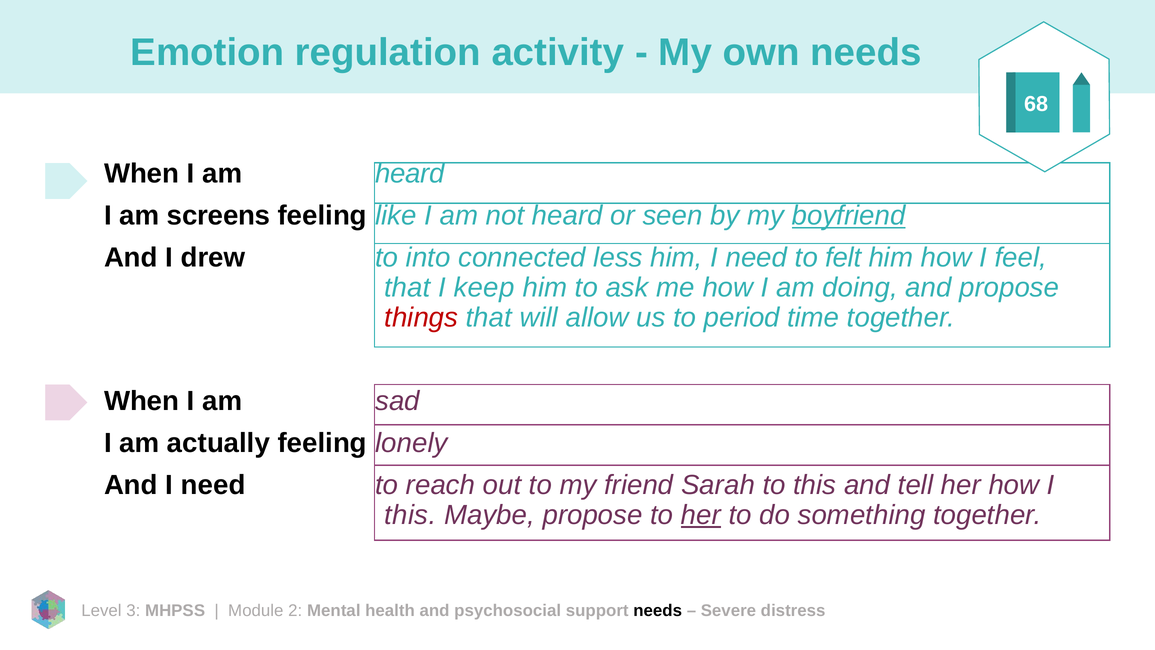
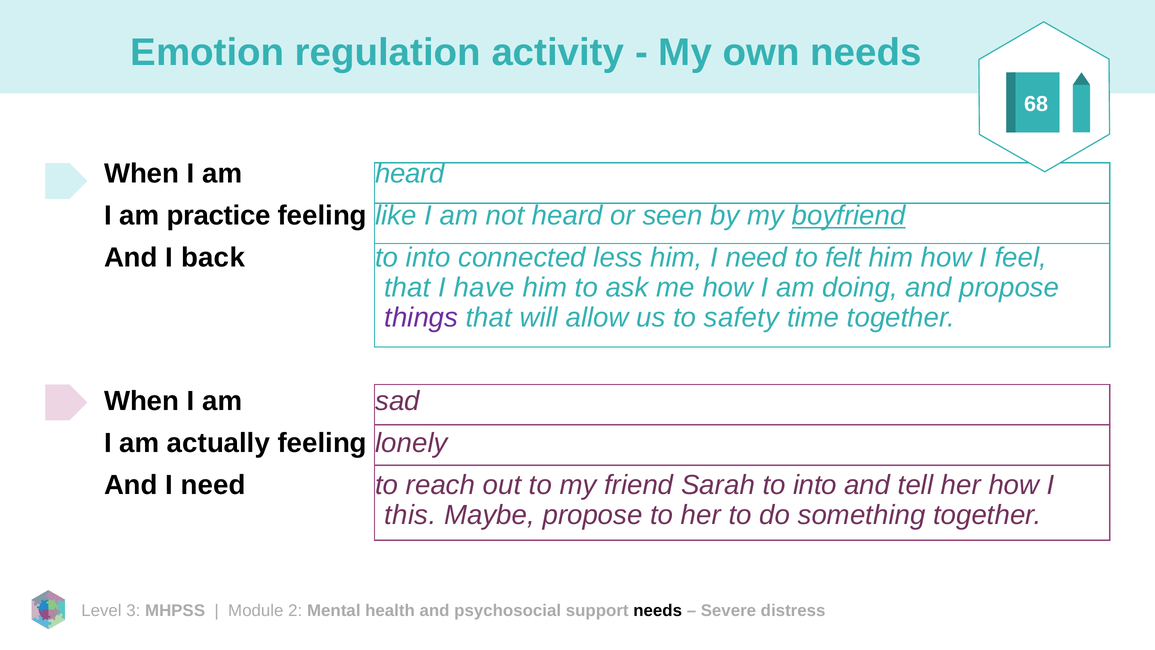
screens: screens -> practice (219, 216)
drew: drew -> back (213, 258)
keep: keep -> have (484, 287)
things colour: red -> purple (421, 317)
period: period -> safety (742, 317)
Sarah to this: this -> into (815, 485)
her underline: present -> none (701, 515)
